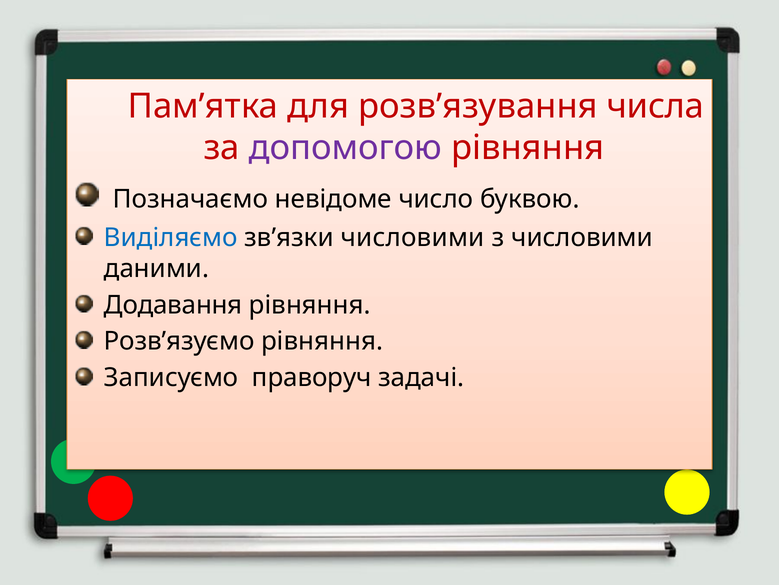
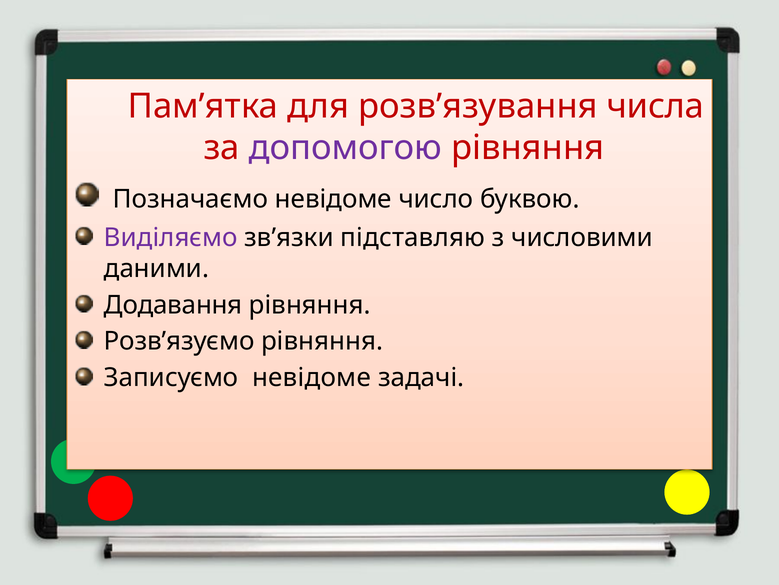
Виділяємо colour: blue -> purple (171, 237)
зв’язки числовими: числовими -> підставляю (413, 237)
Записуємо праворуч: праворуч -> невідоме (312, 377)
